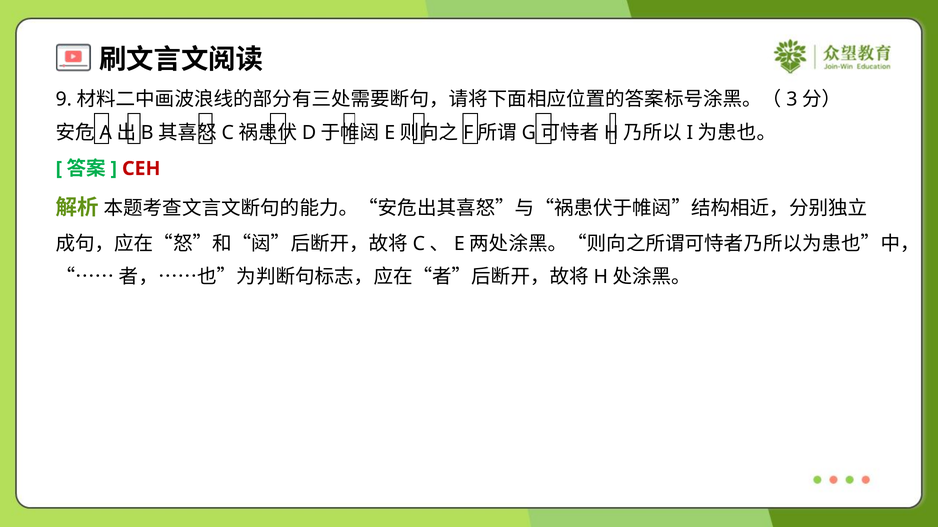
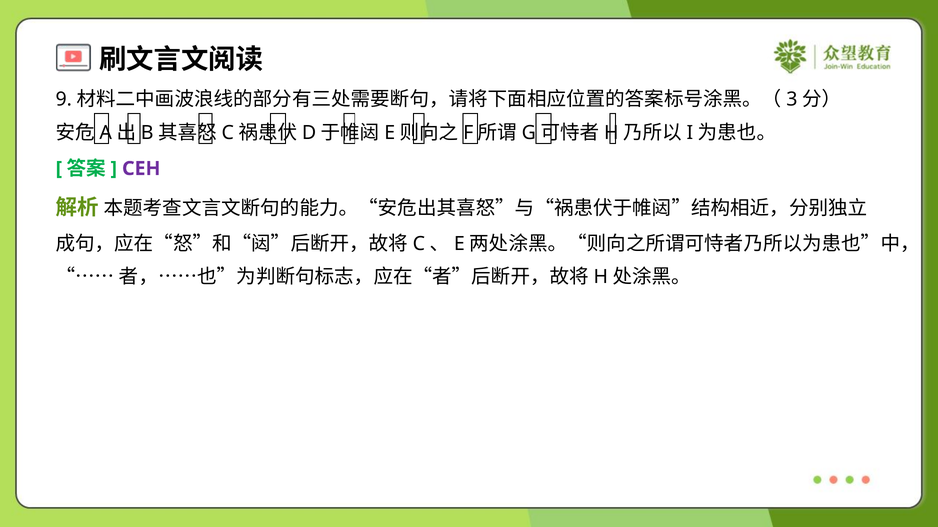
CEH colour: red -> purple (141, 169)
